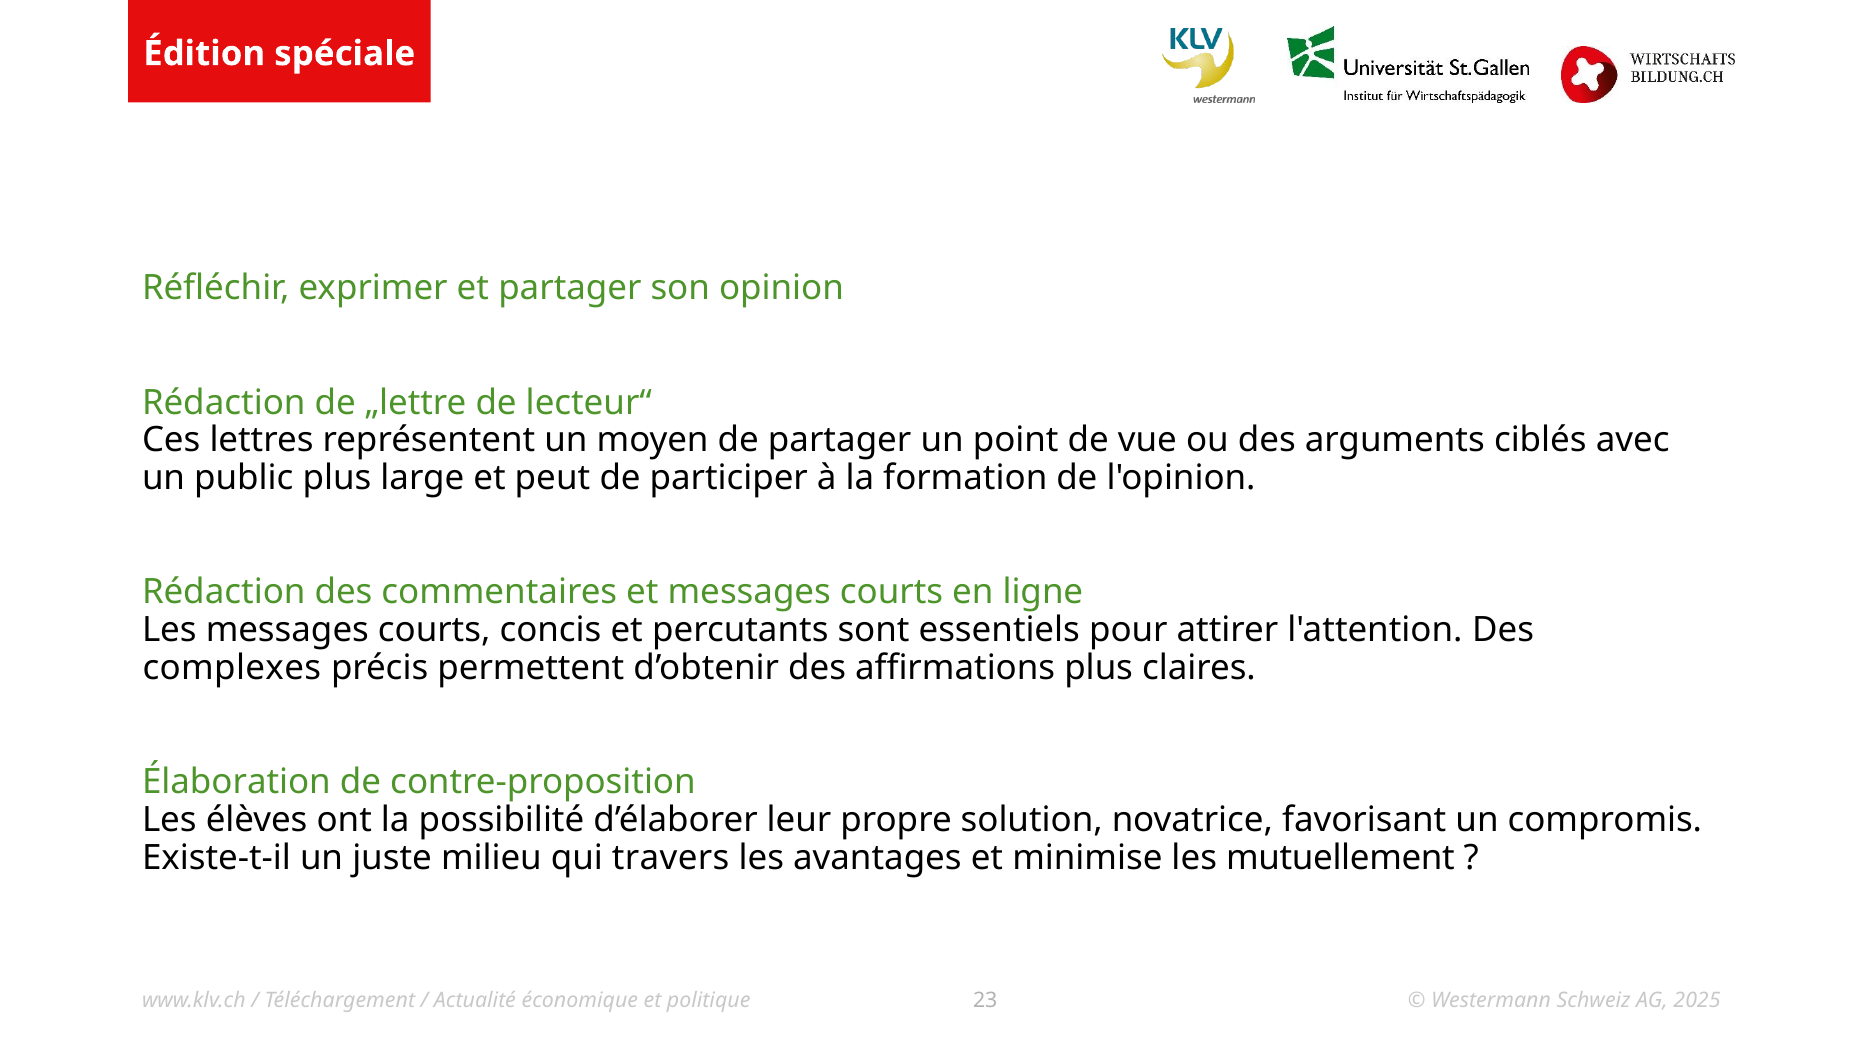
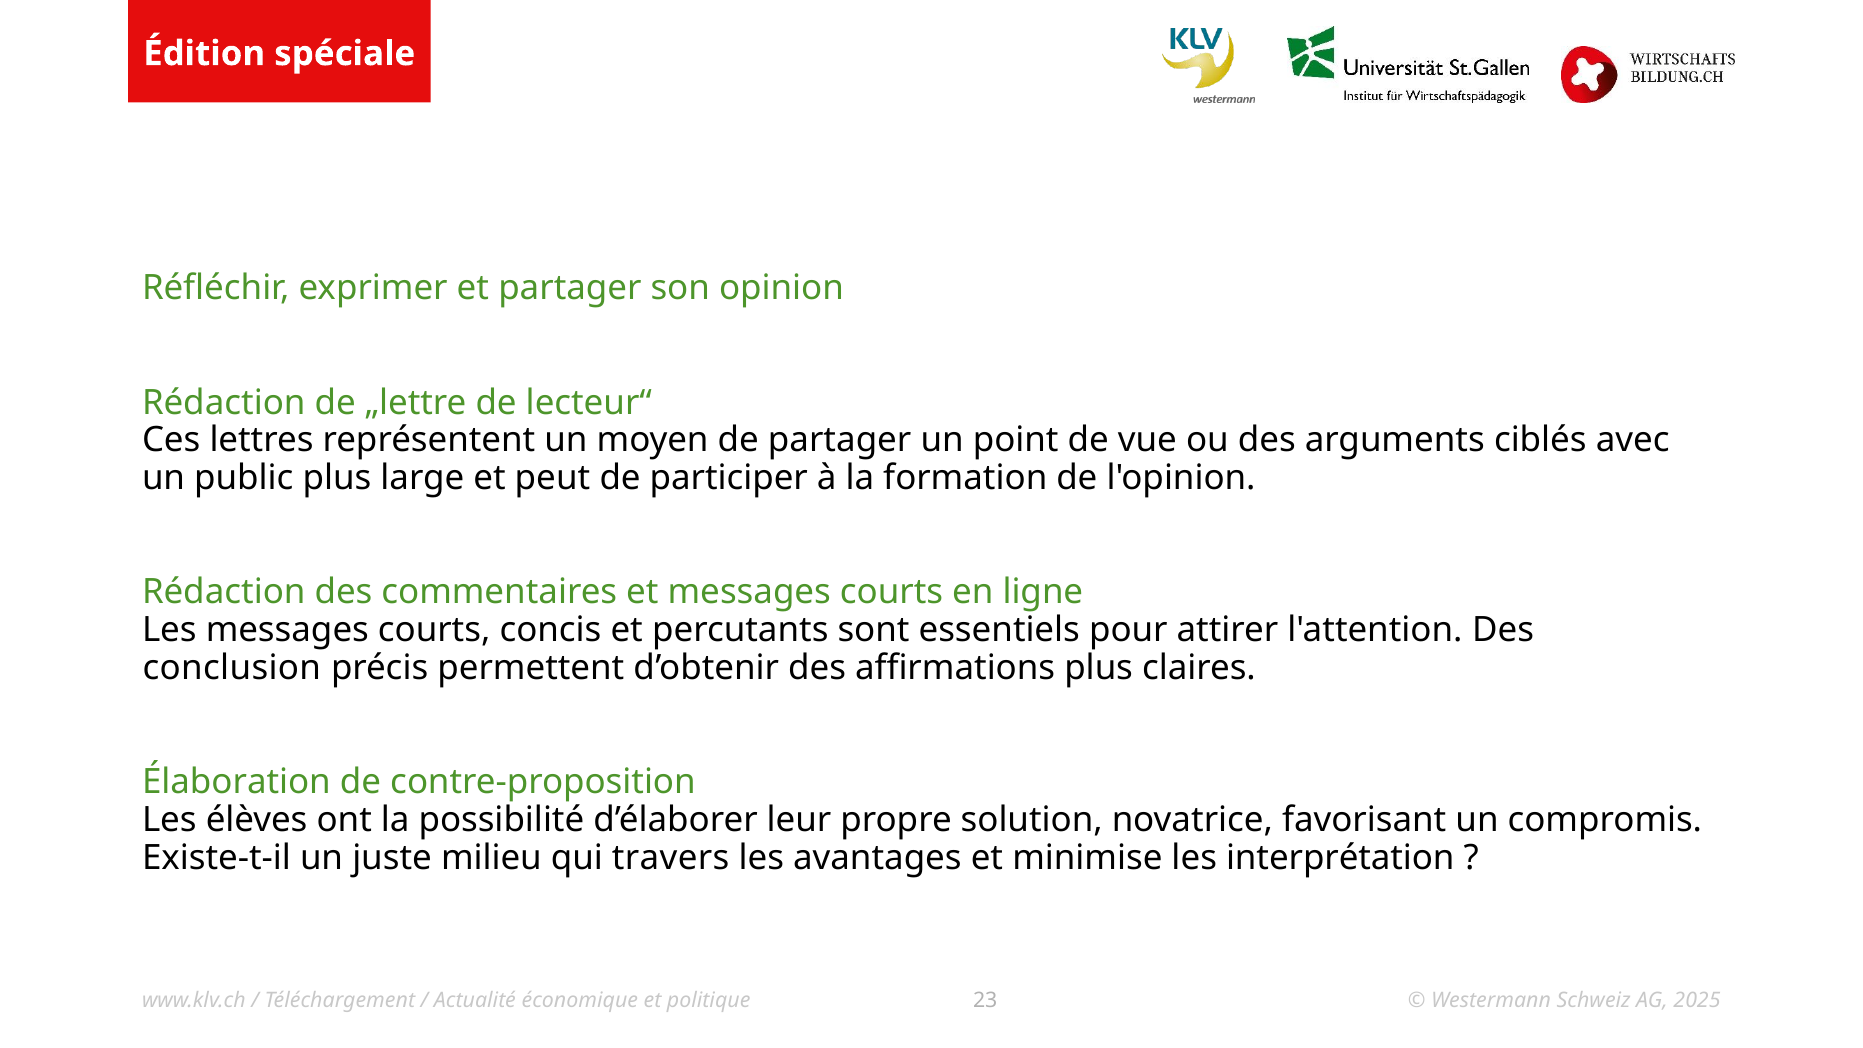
complexes: complexes -> conclusion (232, 668)
mutuellement: mutuellement -> interprétation (1340, 857)
